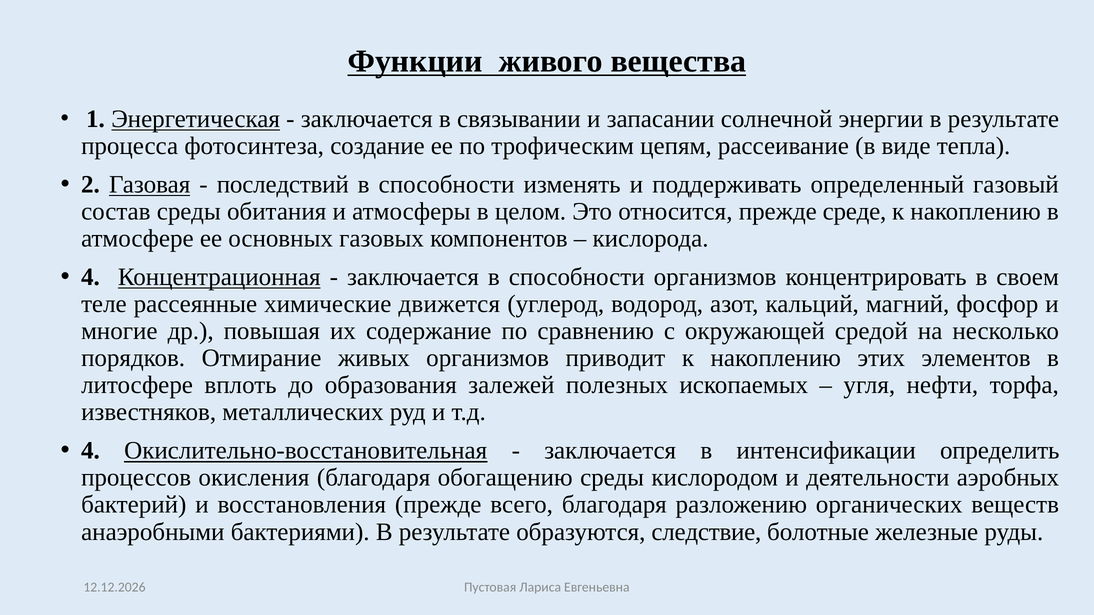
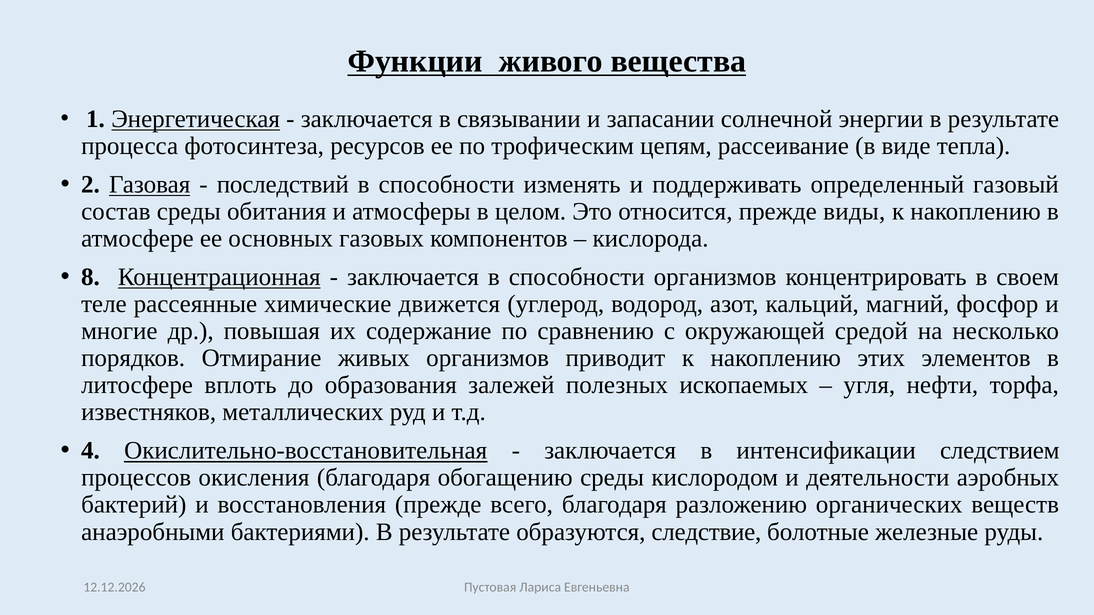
создание: создание -> ресурсов (377, 146)
среде: среде -> виды (854, 212)
4: 4 -> 8 (91, 277)
определить: определить -> следствием (1000, 451)
